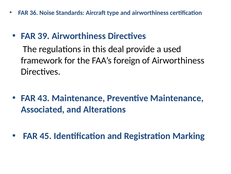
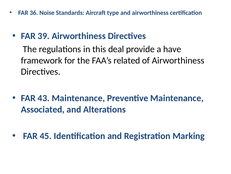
used: used -> have (172, 49)
foreign: foreign -> related (127, 60)
